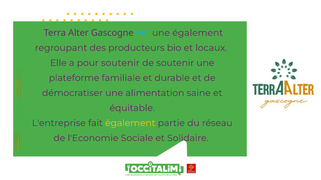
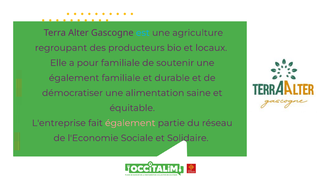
une également: également -> agriculture (198, 33)
pour soutenir: soutenir -> familiale (120, 63)
plateforme: plateforme -> également (74, 78)
également colour: yellow -> pink (130, 123)
